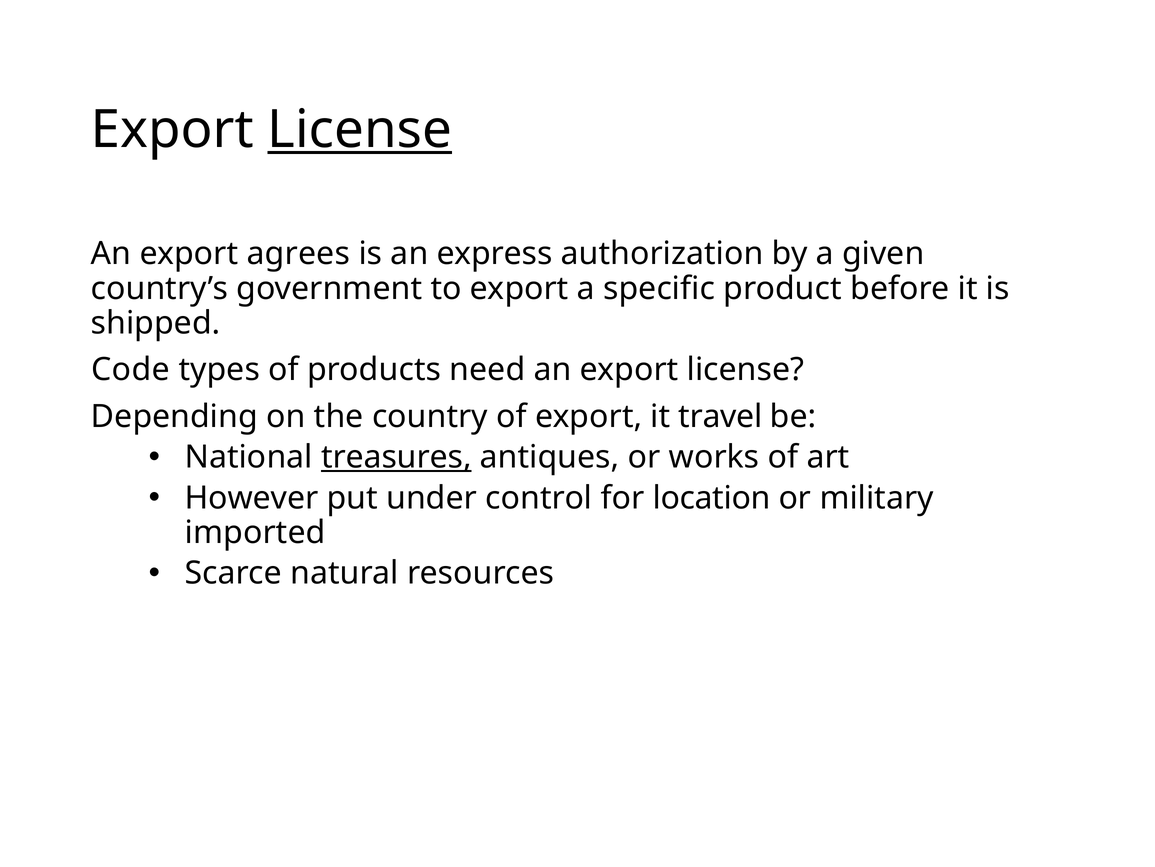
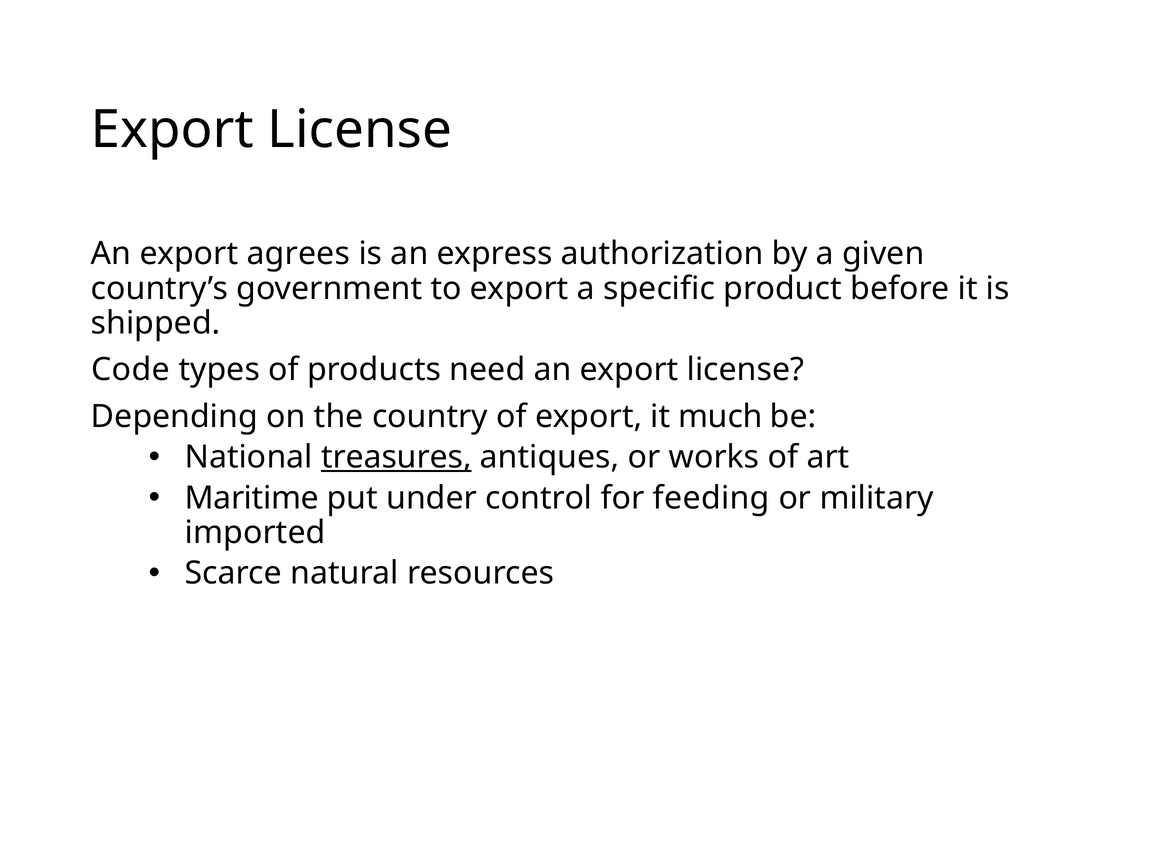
License underline: present -> none (360, 130)
travel: travel -> much (720, 416)
However: However -> Maritime (252, 498)
location: location -> feeding (711, 498)
